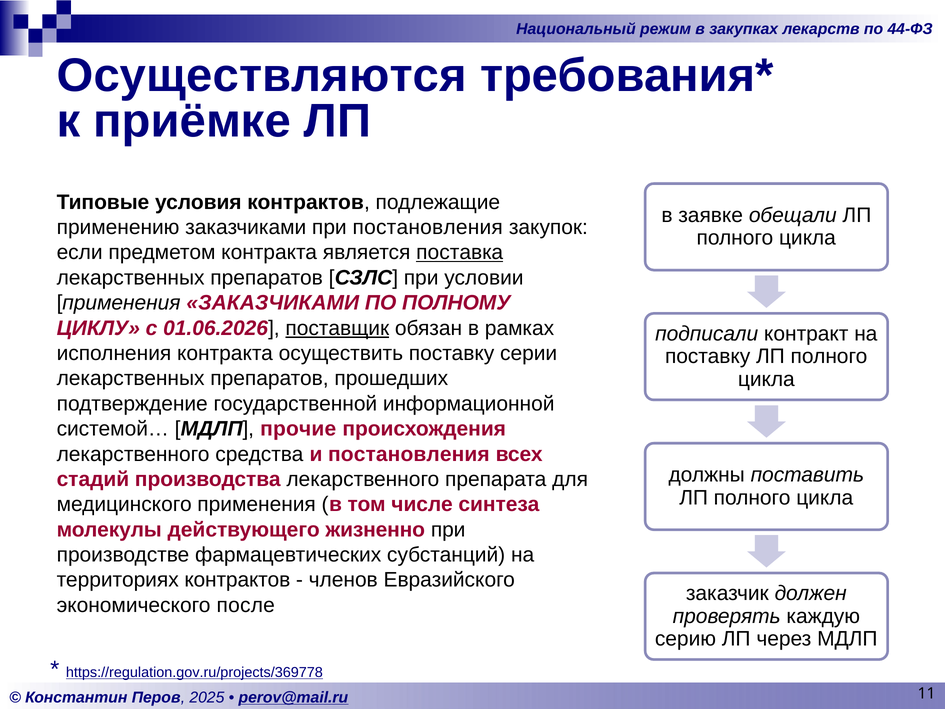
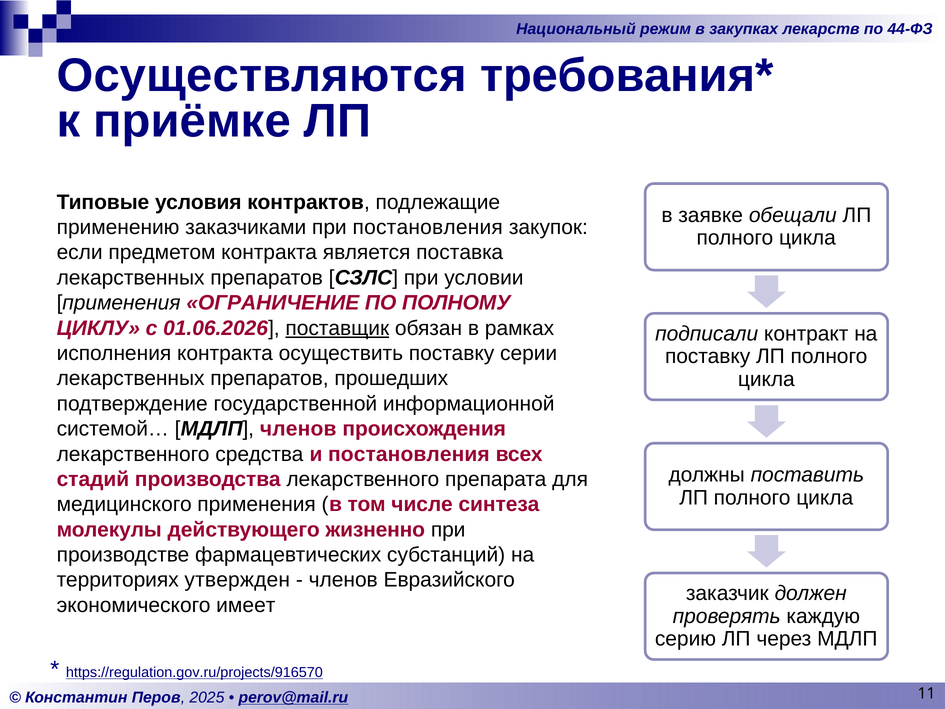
поставка underline: present -> none (460, 252)
применения ЗАКАЗЧИКАМИ: ЗАКАЗЧИКАМИ -> ОГРАНИЧЕНИЕ (273, 303)
МДЛП прочие: прочие -> членов (298, 429)
территориях контрактов: контрактов -> утвержден (237, 580)
после: после -> имеет (246, 605)
https://regulation.gov.ru/projects/369778: https://regulation.gov.ru/projects/369778 -> https://regulation.gov.ru/projects/916570 (194, 672)
